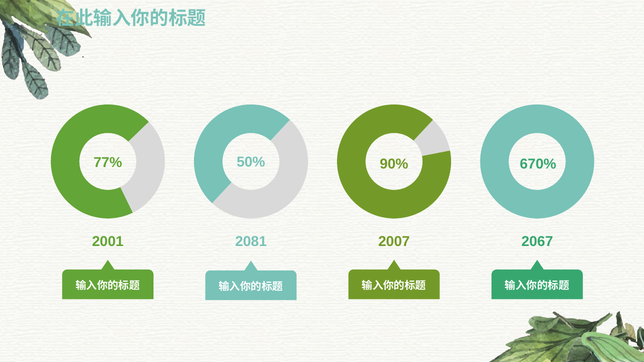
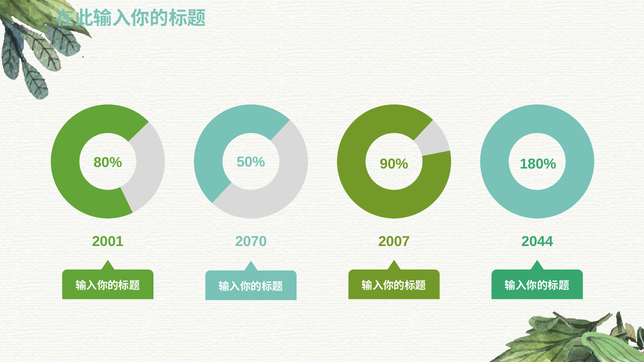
77%: 77% -> 80% (108, 163)
670%: 670% -> 180% (538, 164)
2081: 2081 -> 2070 (251, 242)
2067: 2067 -> 2044 (537, 242)
